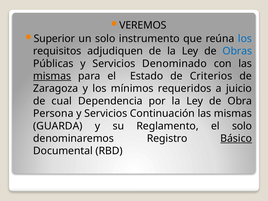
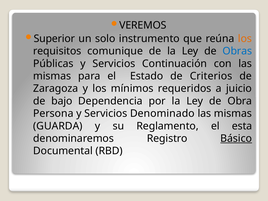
los colour: blue -> orange (245, 39)
adjudiquen: adjudiquen -> comunique (115, 51)
Denominado: Denominado -> Continuación (175, 64)
mismas underline: present -> none (52, 76)
cual: cual -> bajo (62, 101)
Continuación: Continuación -> Denominado (162, 113)
el solo: solo -> esta (242, 126)
